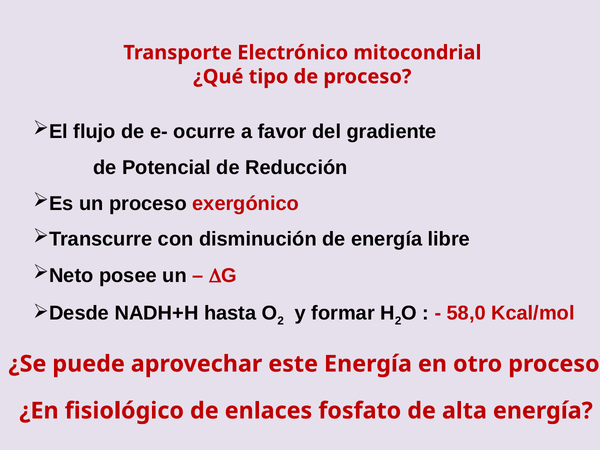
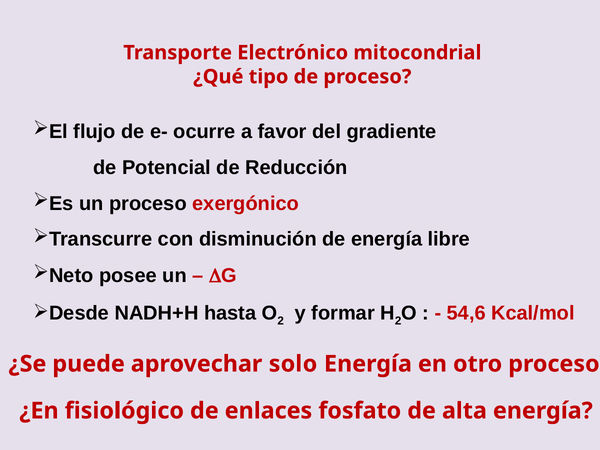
58,0: 58,0 -> 54,6 (466, 313)
este: este -> solo (293, 364)
